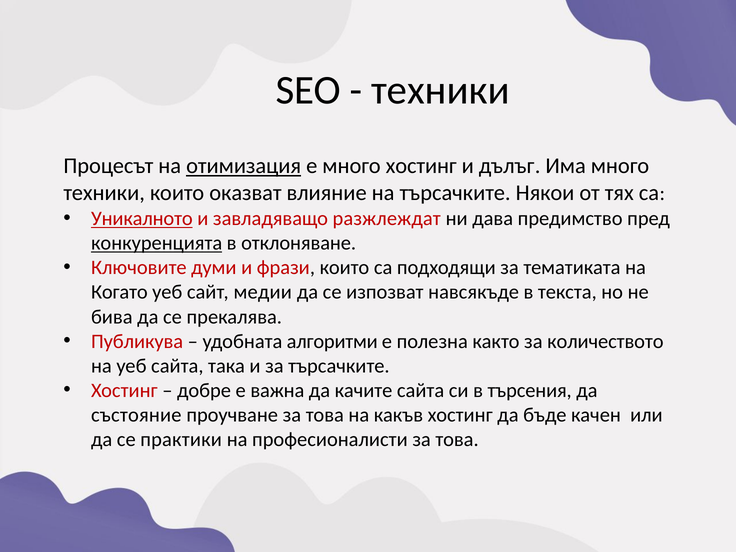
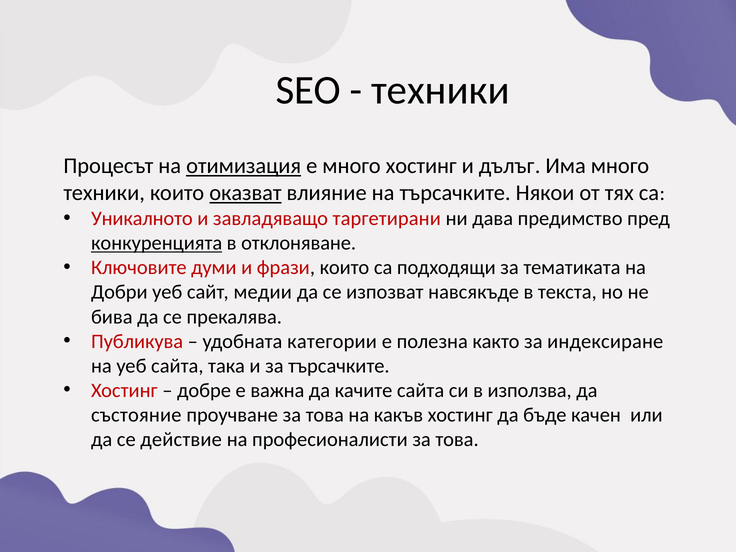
оказват underline: none -> present (245, 193)
Уникалното underline: present -> none (142, 219)
разжлеждат: разжлеждат -> таргетирани (387, 219)
Когато: Когато -> Добри (119, 292)
алгоритми: алгоритми -> категории (332, 341)
количеството: количеството -> индексиране (605, 341)
търсения: търсения -> използва (530, 390)
практики: практики -> действие (181, 439)
